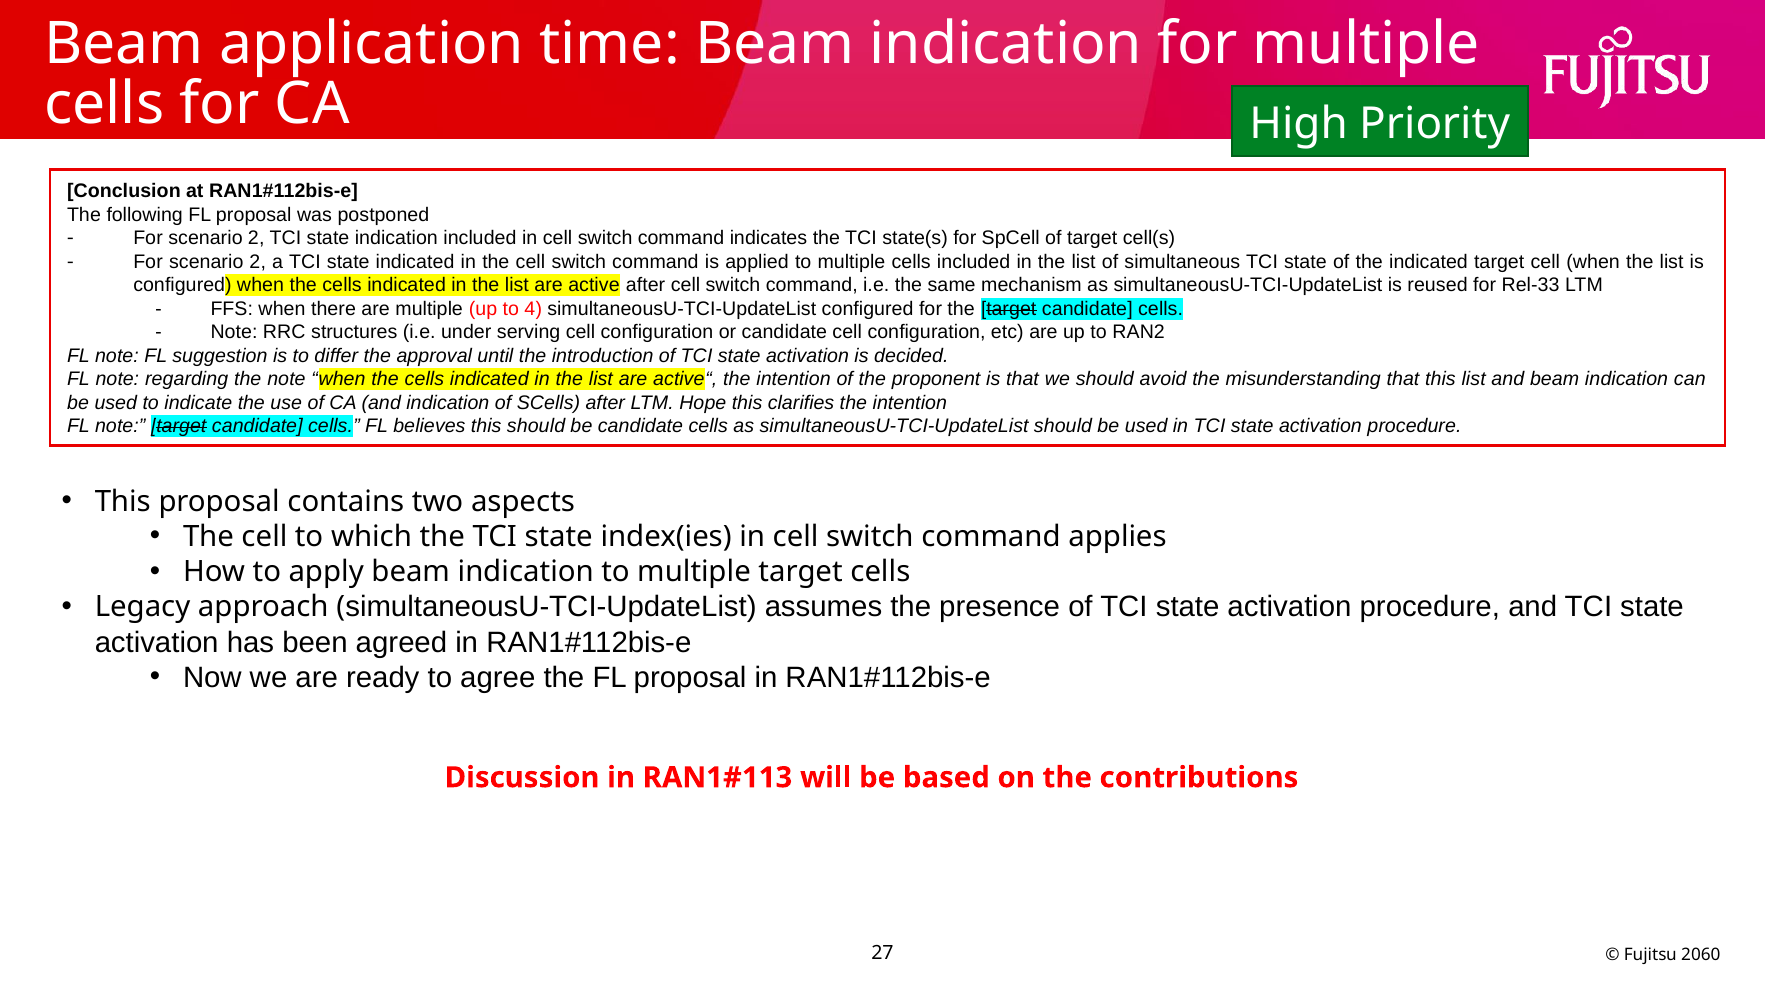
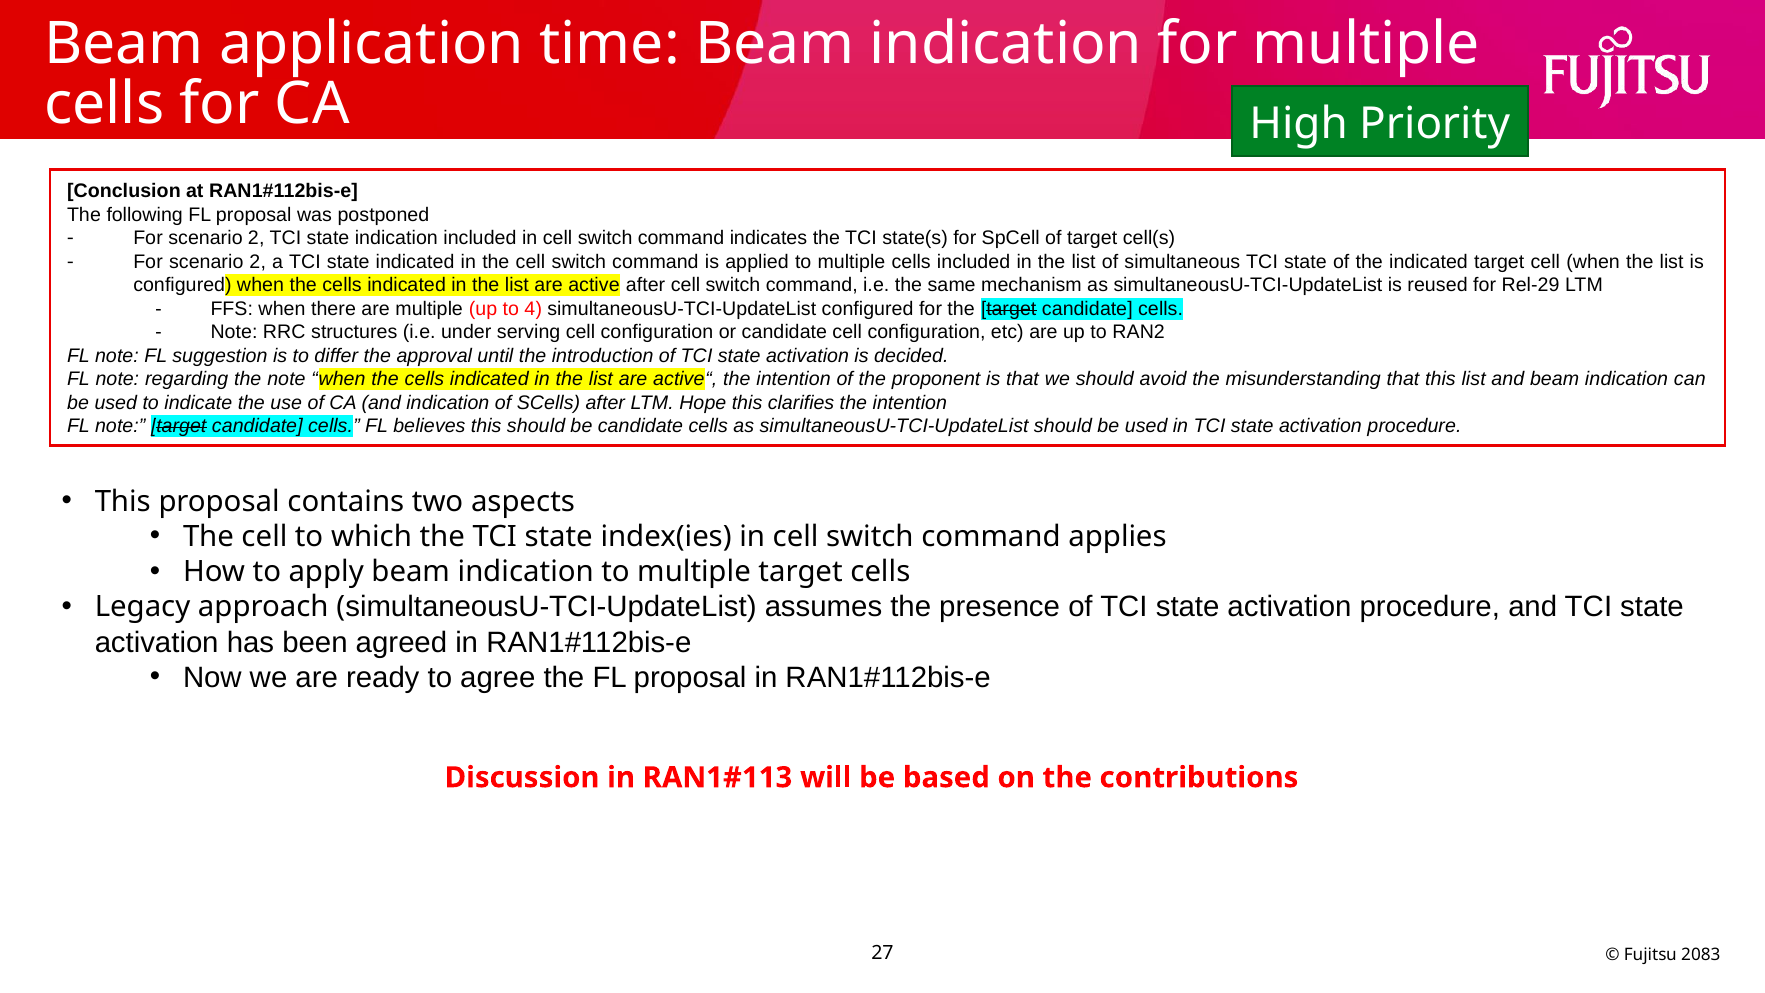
Rel-33: Rel-33 -> Rel-29 (1531, 285)
2060: 2060 -> 2083 (1701, 955)
